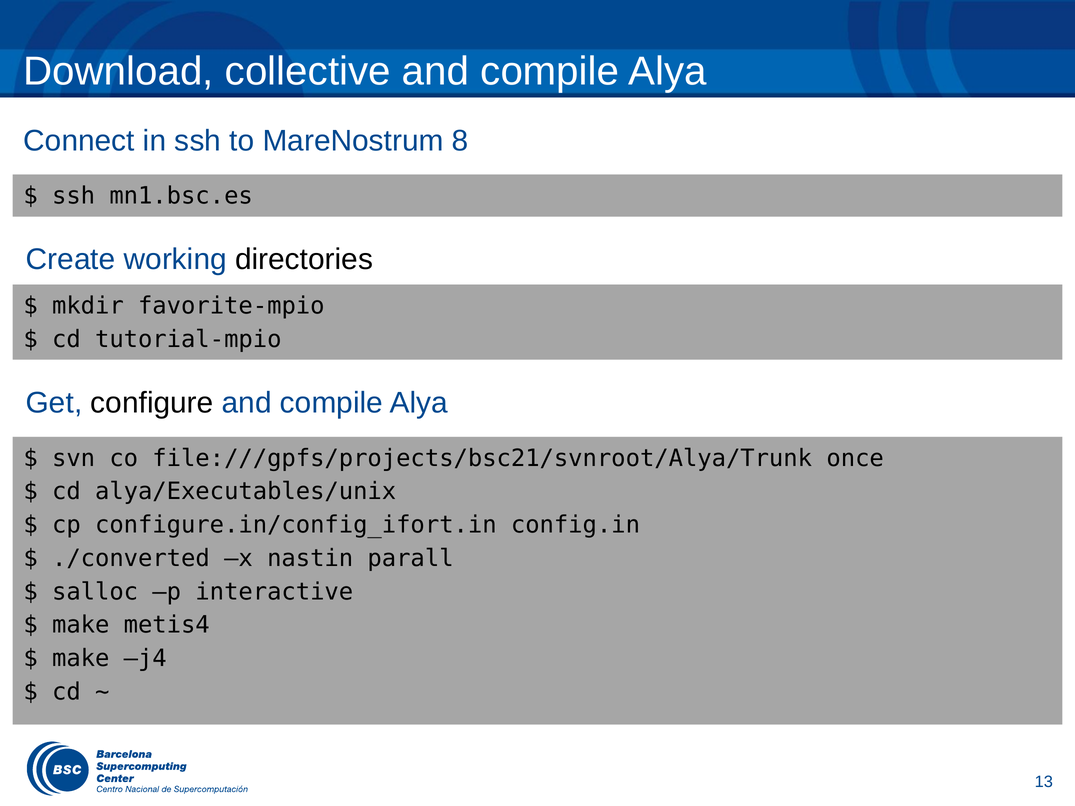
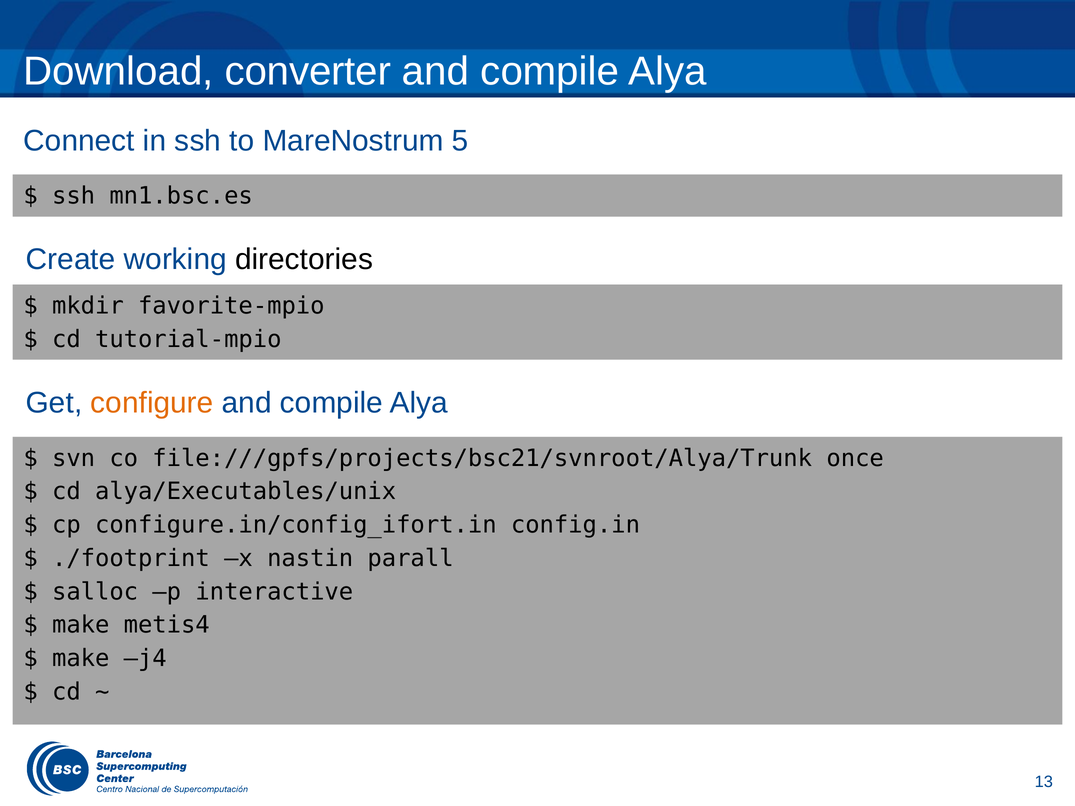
collective: collective -> converter (308, 72)
8: 8 -> 5 (460, 141)
configure colour: black -> orange (152, 403)
./converted: ./converted -> ./footprint (131, 558)
